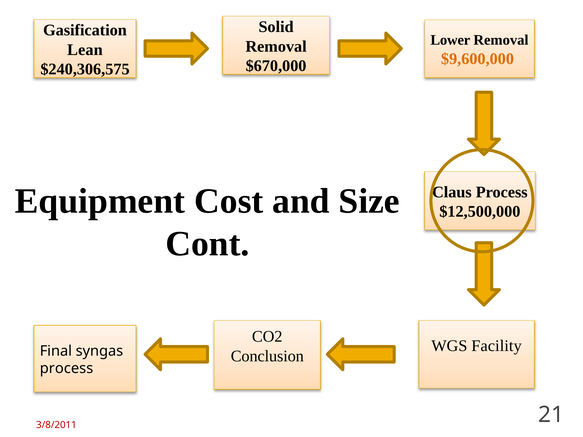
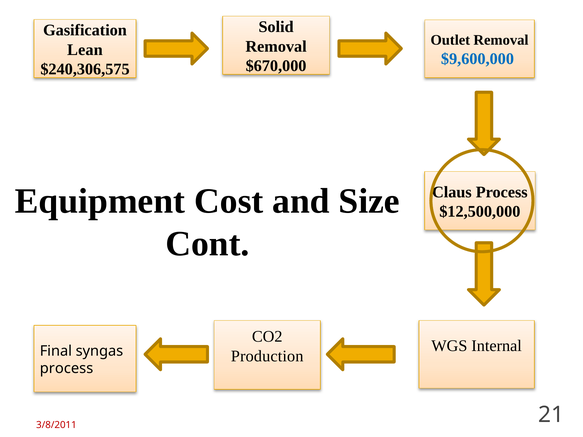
Lower: Lower -> Outlet (450, 40)
$9,600,000 colour: orange -> blue (477, 59)
Facility: Facility -> Internal (497, 346)
Conclusion: Conclusion -> Production (267, 356)
